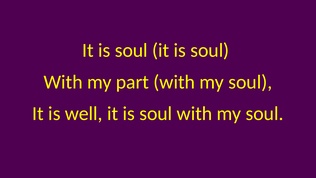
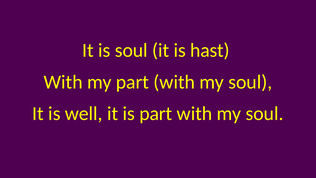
soul: soul -> hast (210, 50)
well it is soul: soul -> part (156, 114)
